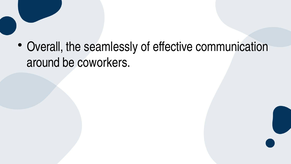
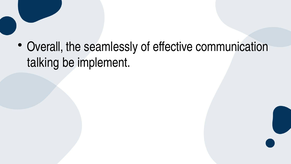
around: around -> talking (43, 62)
coworkers: coworkers -> implement (104, 62)
